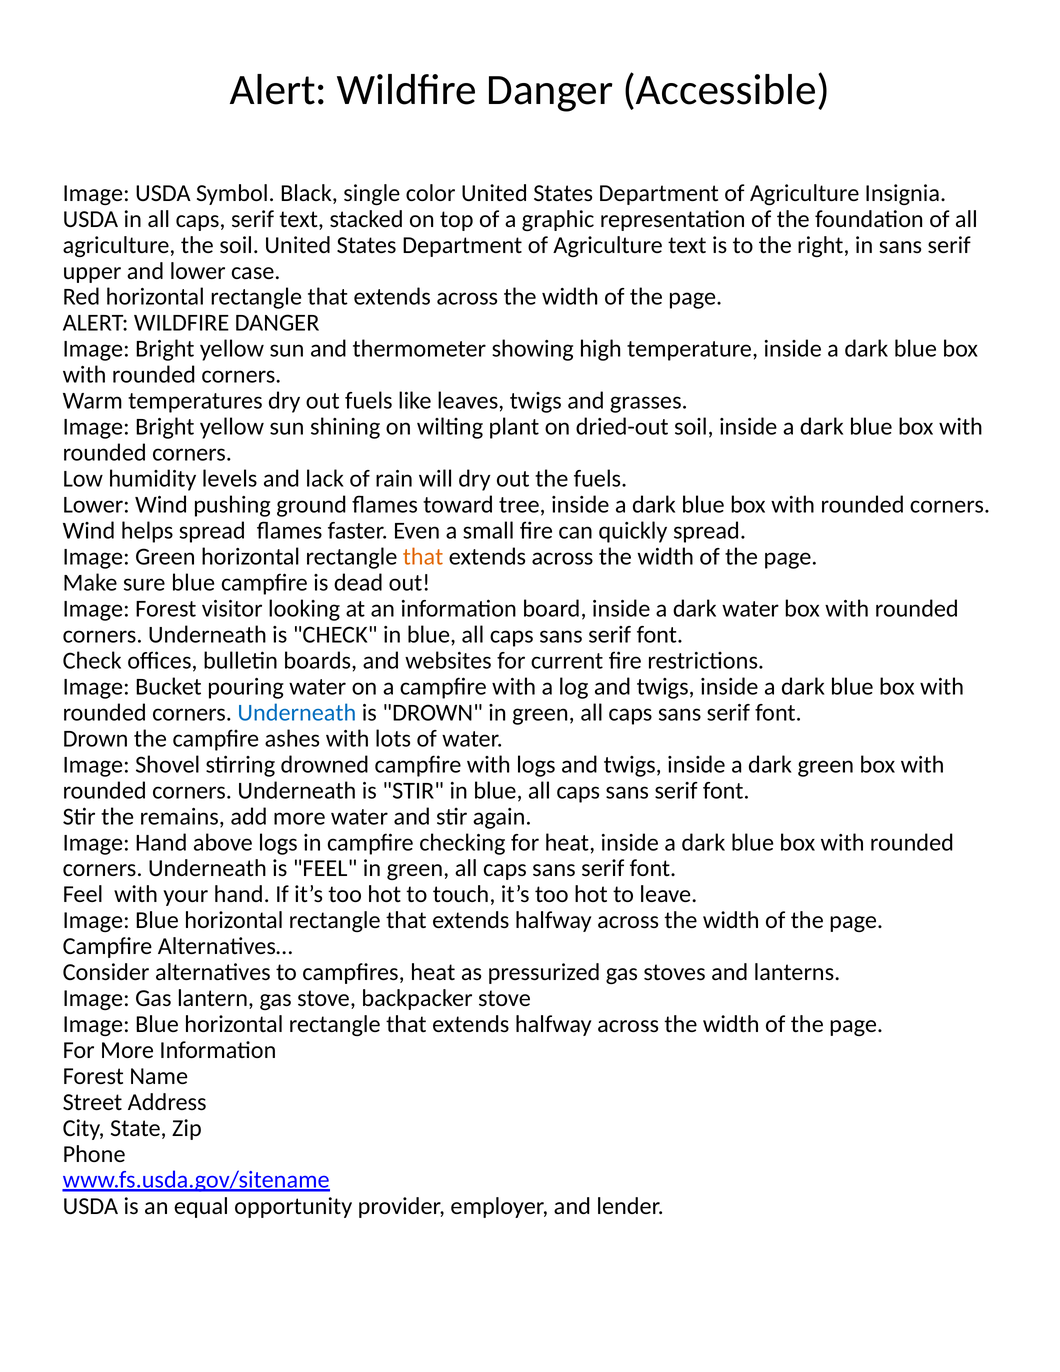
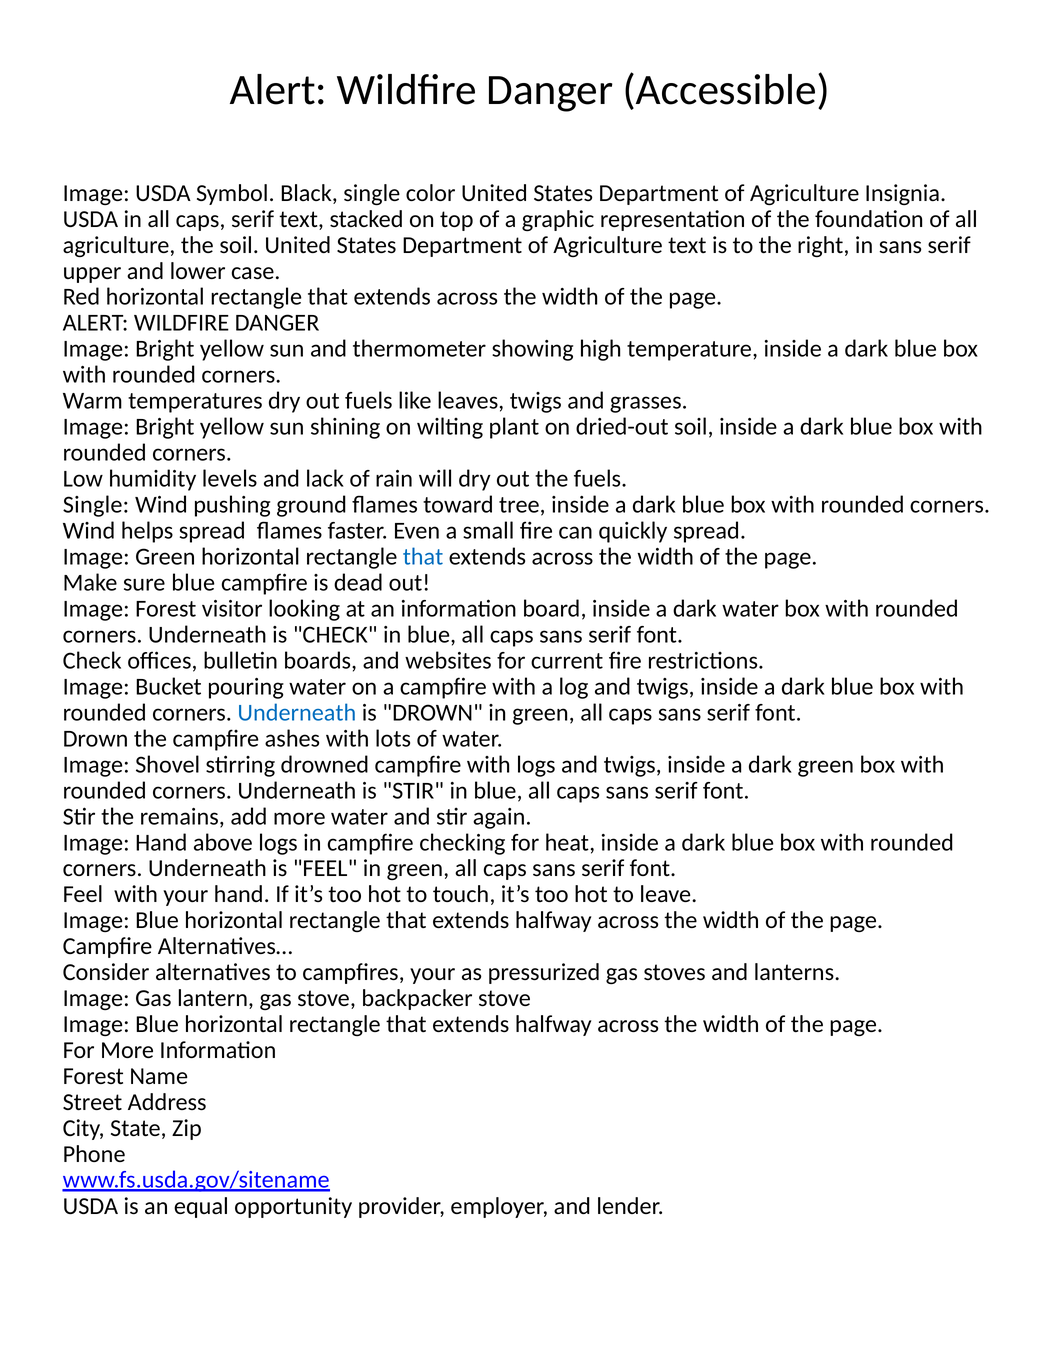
Lower: Lower -> Single (96, 505)
that colour: orange -> blue (423, 557)
campfires heat: heat -> your (433, 972)
